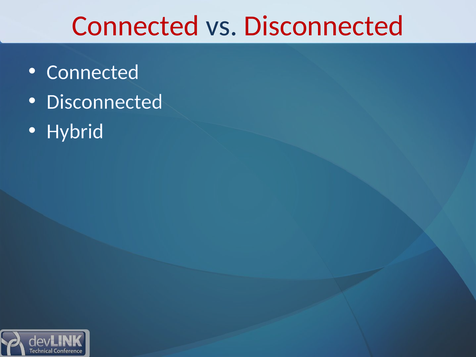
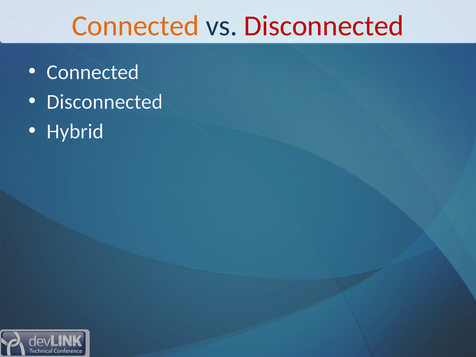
Connected colour: red -> orange (135, 26)
